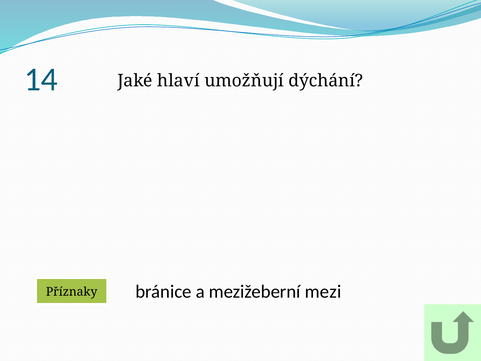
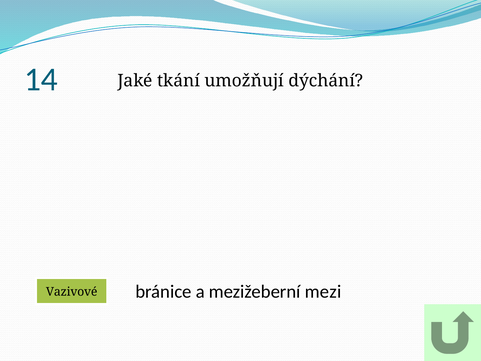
hlaví: hlaví -> tkání (178, 81)
Příznaky: Příznaky -> Vazivové (72, 292)
